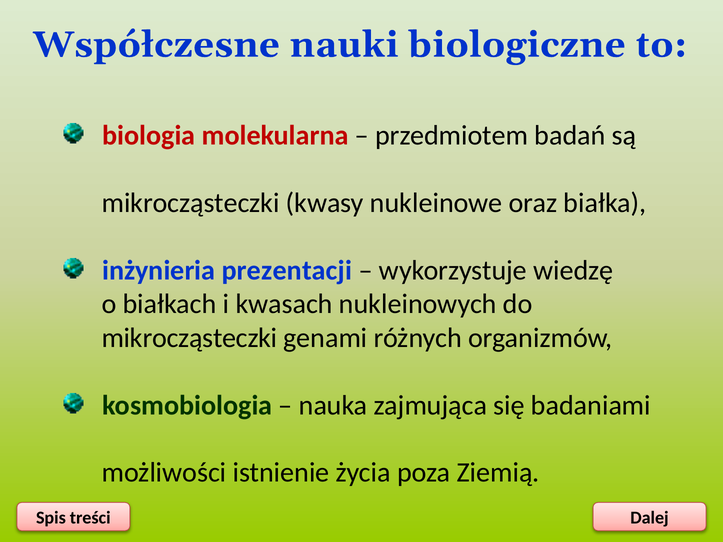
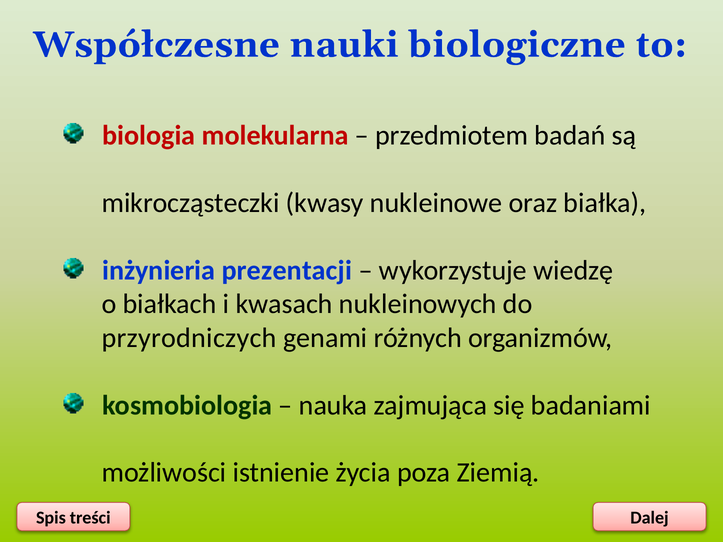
mikrocząsteczki: mikrocząsteczki -> przyrodniczych (189, 338)
